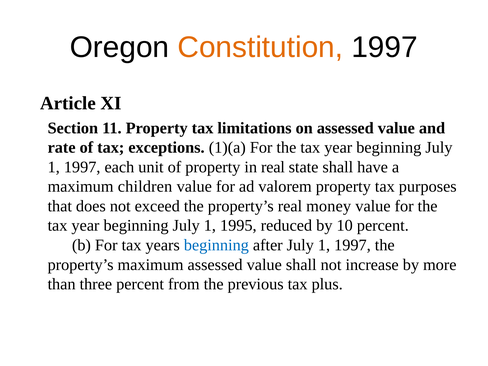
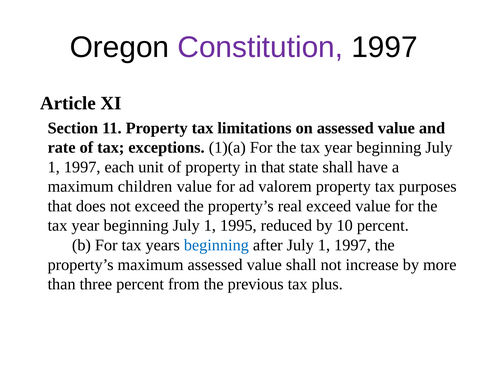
Constitution colour: orange -> purple (260, 47)
in real: real -> that (273, 167)
real money: money -> exceed (329, 206)
